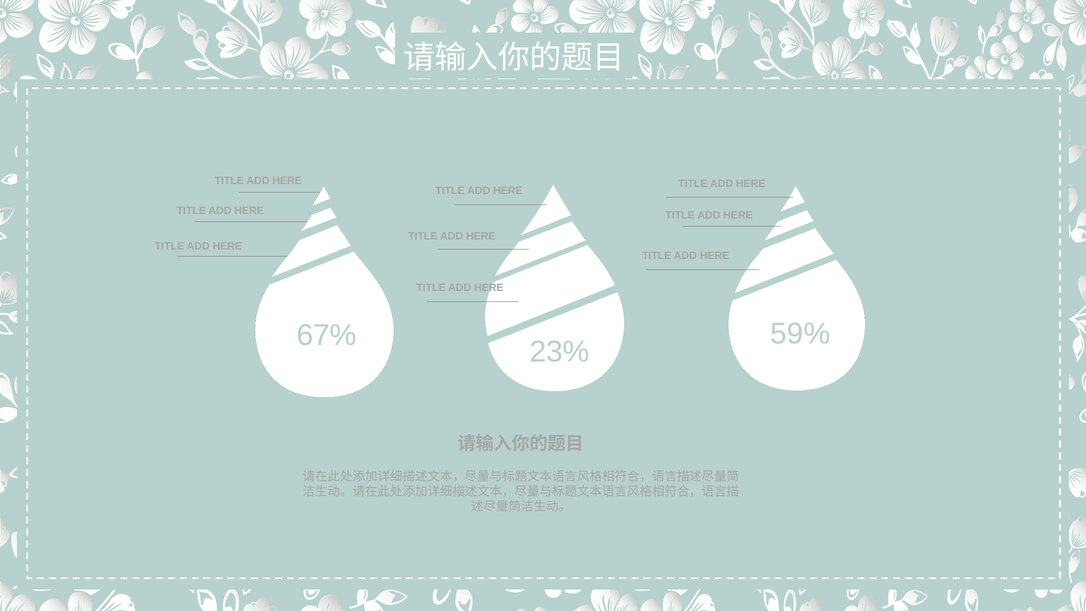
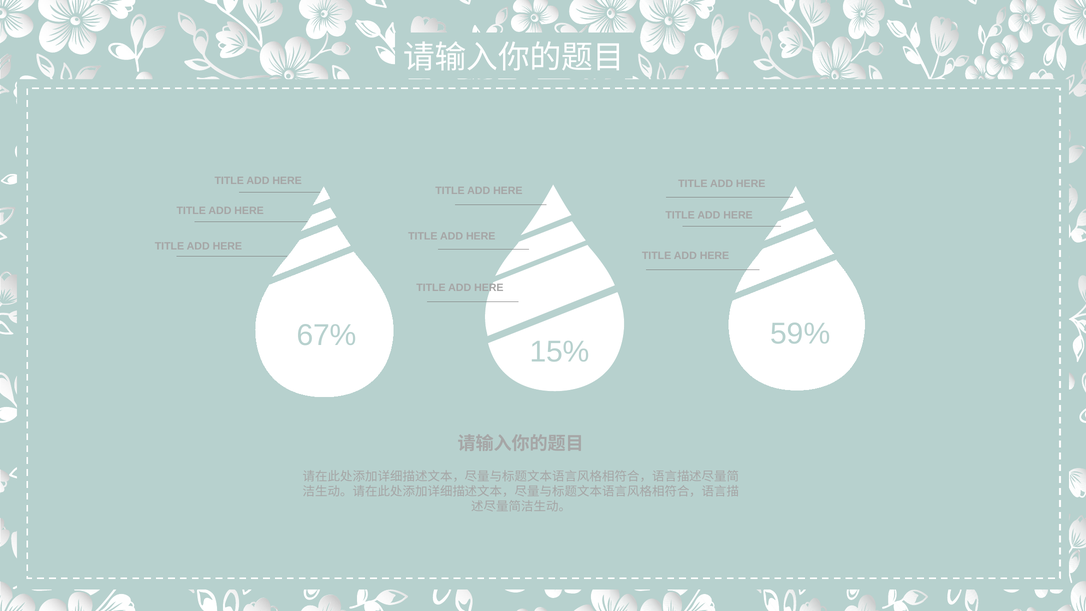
23%: 23% -> 15% (560, 352)
